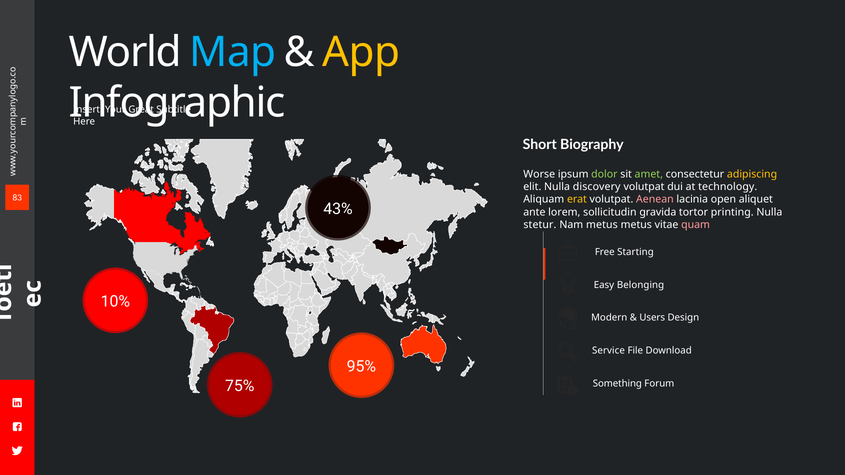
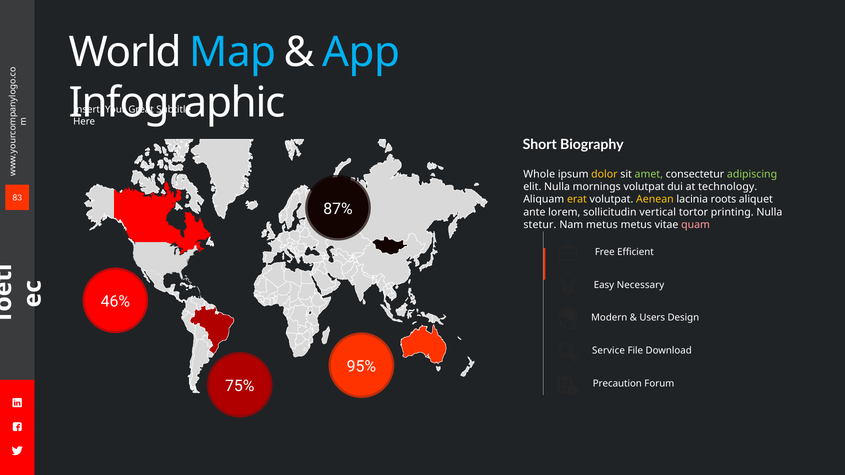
App colour: yellow -> light blue (361, 52)
Worse: Worse -> Whole (539, 174)
dolor colour: light green -> yellow (604, 174)
adipiscing colour: yellow -> light green (752, 174)
discovery: discovery -> mornings (597, 187)
Aenean colour: pink -> yellow (655, 200)
open: open -> roots (723, 200)
43%: 43% -> 87% (338, 209)
gravida: gravida -> vertical (658, 212)
Starting: Starting -> Efficient (635, 252)
Belonging: Belonging -> Necessary (641, 285)
10%: 10% -> 46% (115, 302)
Something: Something -> Precaution (617, 384)
